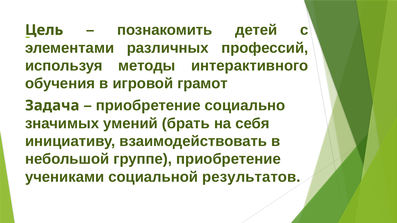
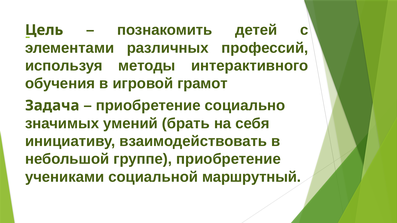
результатов: результатов -> маршрутный (252, 177)
